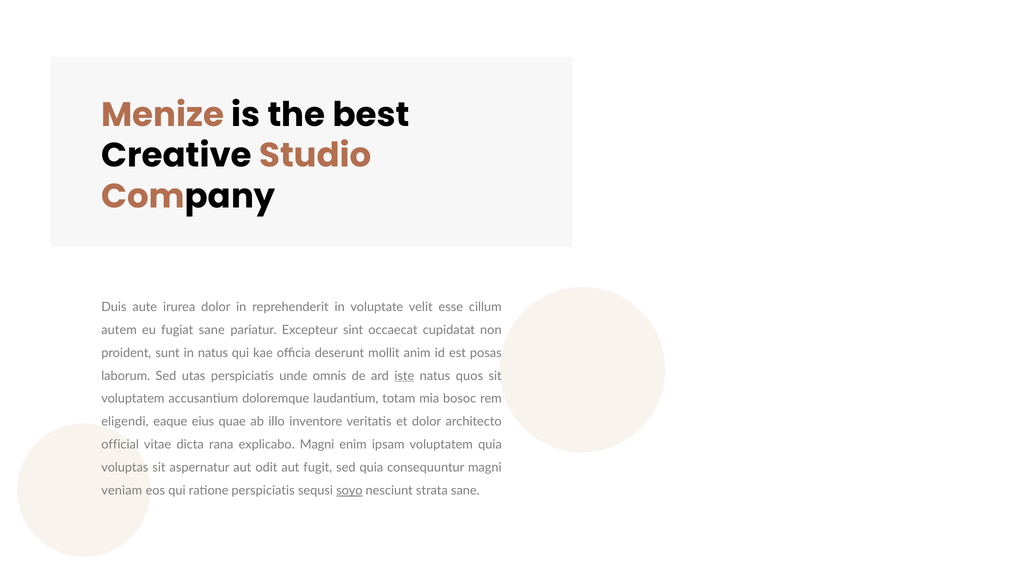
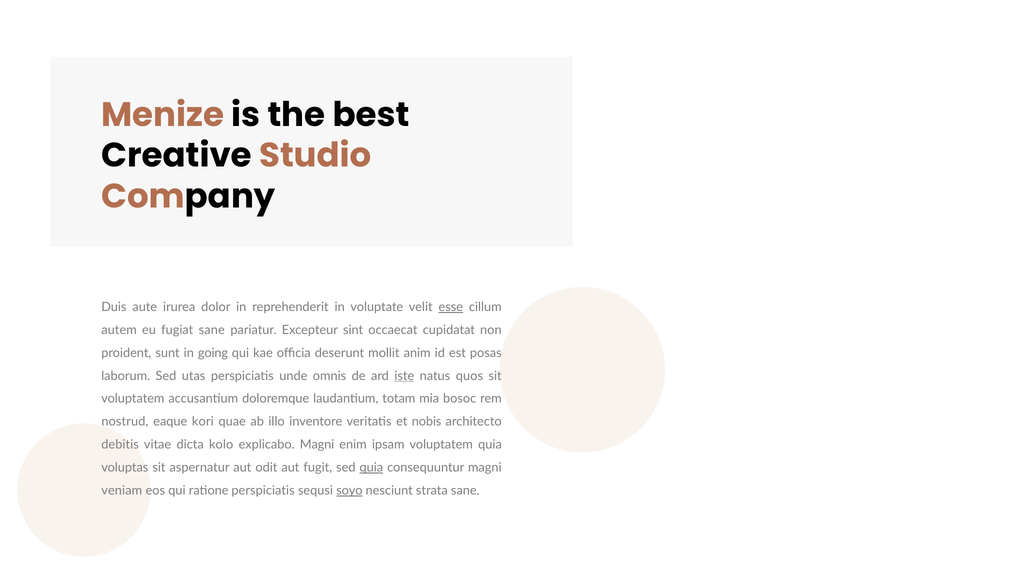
esse underline: none -> present (451, 307)
in natus: natus -> going (213, 353)
eligendi: eligendi -> nostrud (125, 422)
eius: eius -> kori (203, 422)
et dolor: dolor -> nobis (427, 422)
official: official -> debitis (120, 444)
rana: rana -> kolo (221, 444)
quia underline: none -> present (371, 467)
